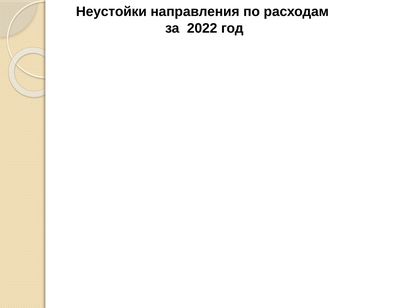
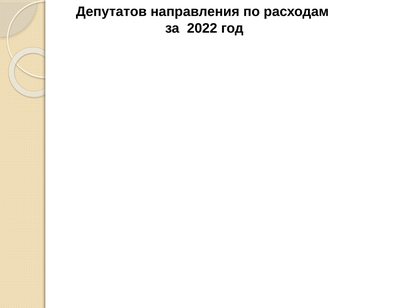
Неустойки: Неустойки -> Депутатов (111, 12)
